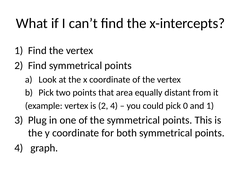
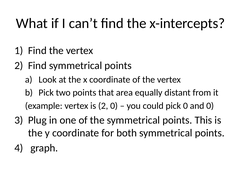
2 4: 4 -> 0 (114, 106)
and 1: 1 -> 0 (210, 106)
